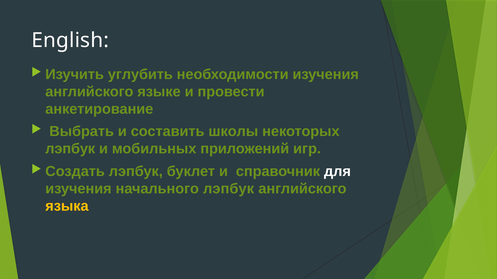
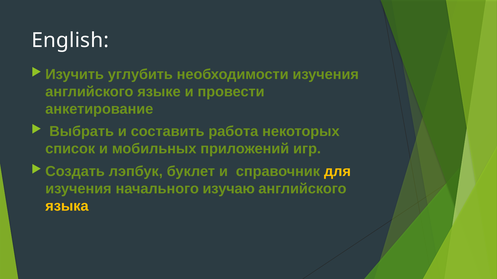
школы: школы -> работа (233, 132)
лэпбук: лэпбук -> список (70, 149)
для colour: white -> yellow (337, 172)
начального лэпбук: лэпбук -> изучаю (229, 189)
